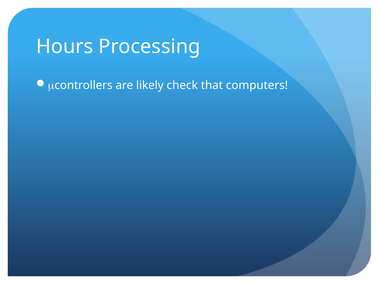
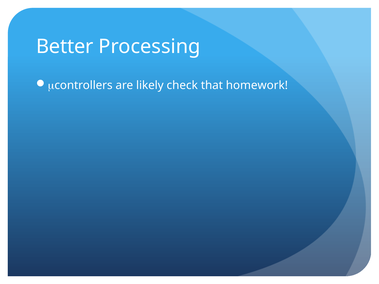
Hours: Hours -> Better (65, 47)
computers: computers -> homework (257, 85)
